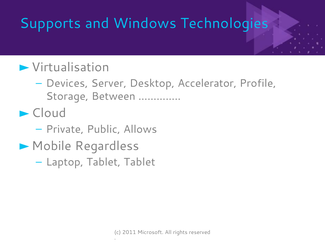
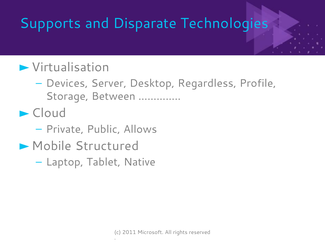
Windows: Windows -> Disparate (145, 23)
Accelerator: Accelerator -> Regardless (207, 83)
Regardless: Regardless -> Structured (107, 146)
Tablet Tablet: Tablet -> Native (140, 162)
